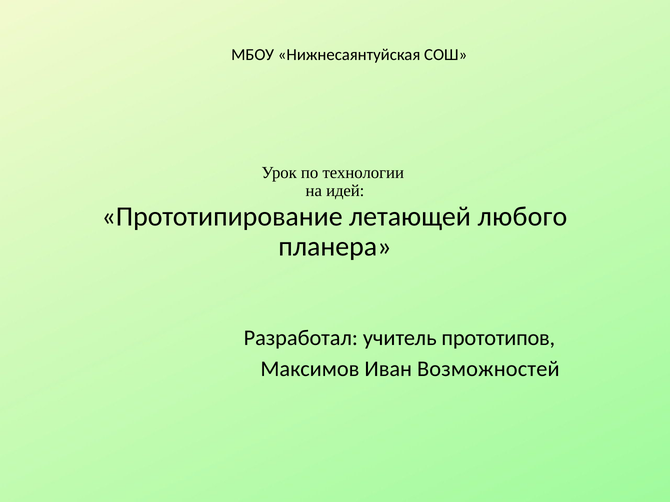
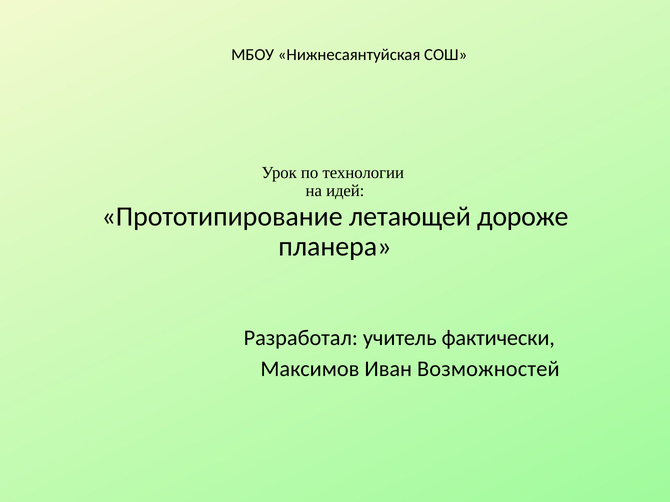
любого: любого -> дороже (523, 217)
прототипов: прототипов -> фактически (498, 338)
